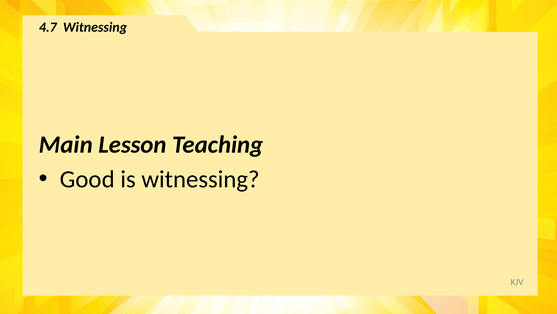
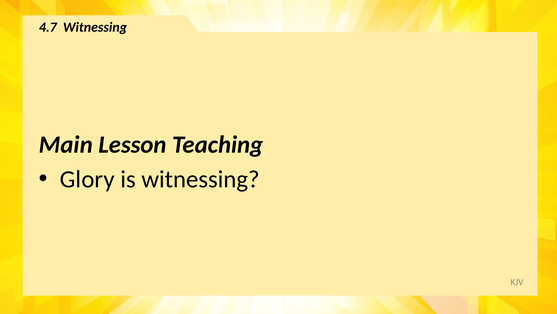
Good: Good -> Glory (87, 179)
